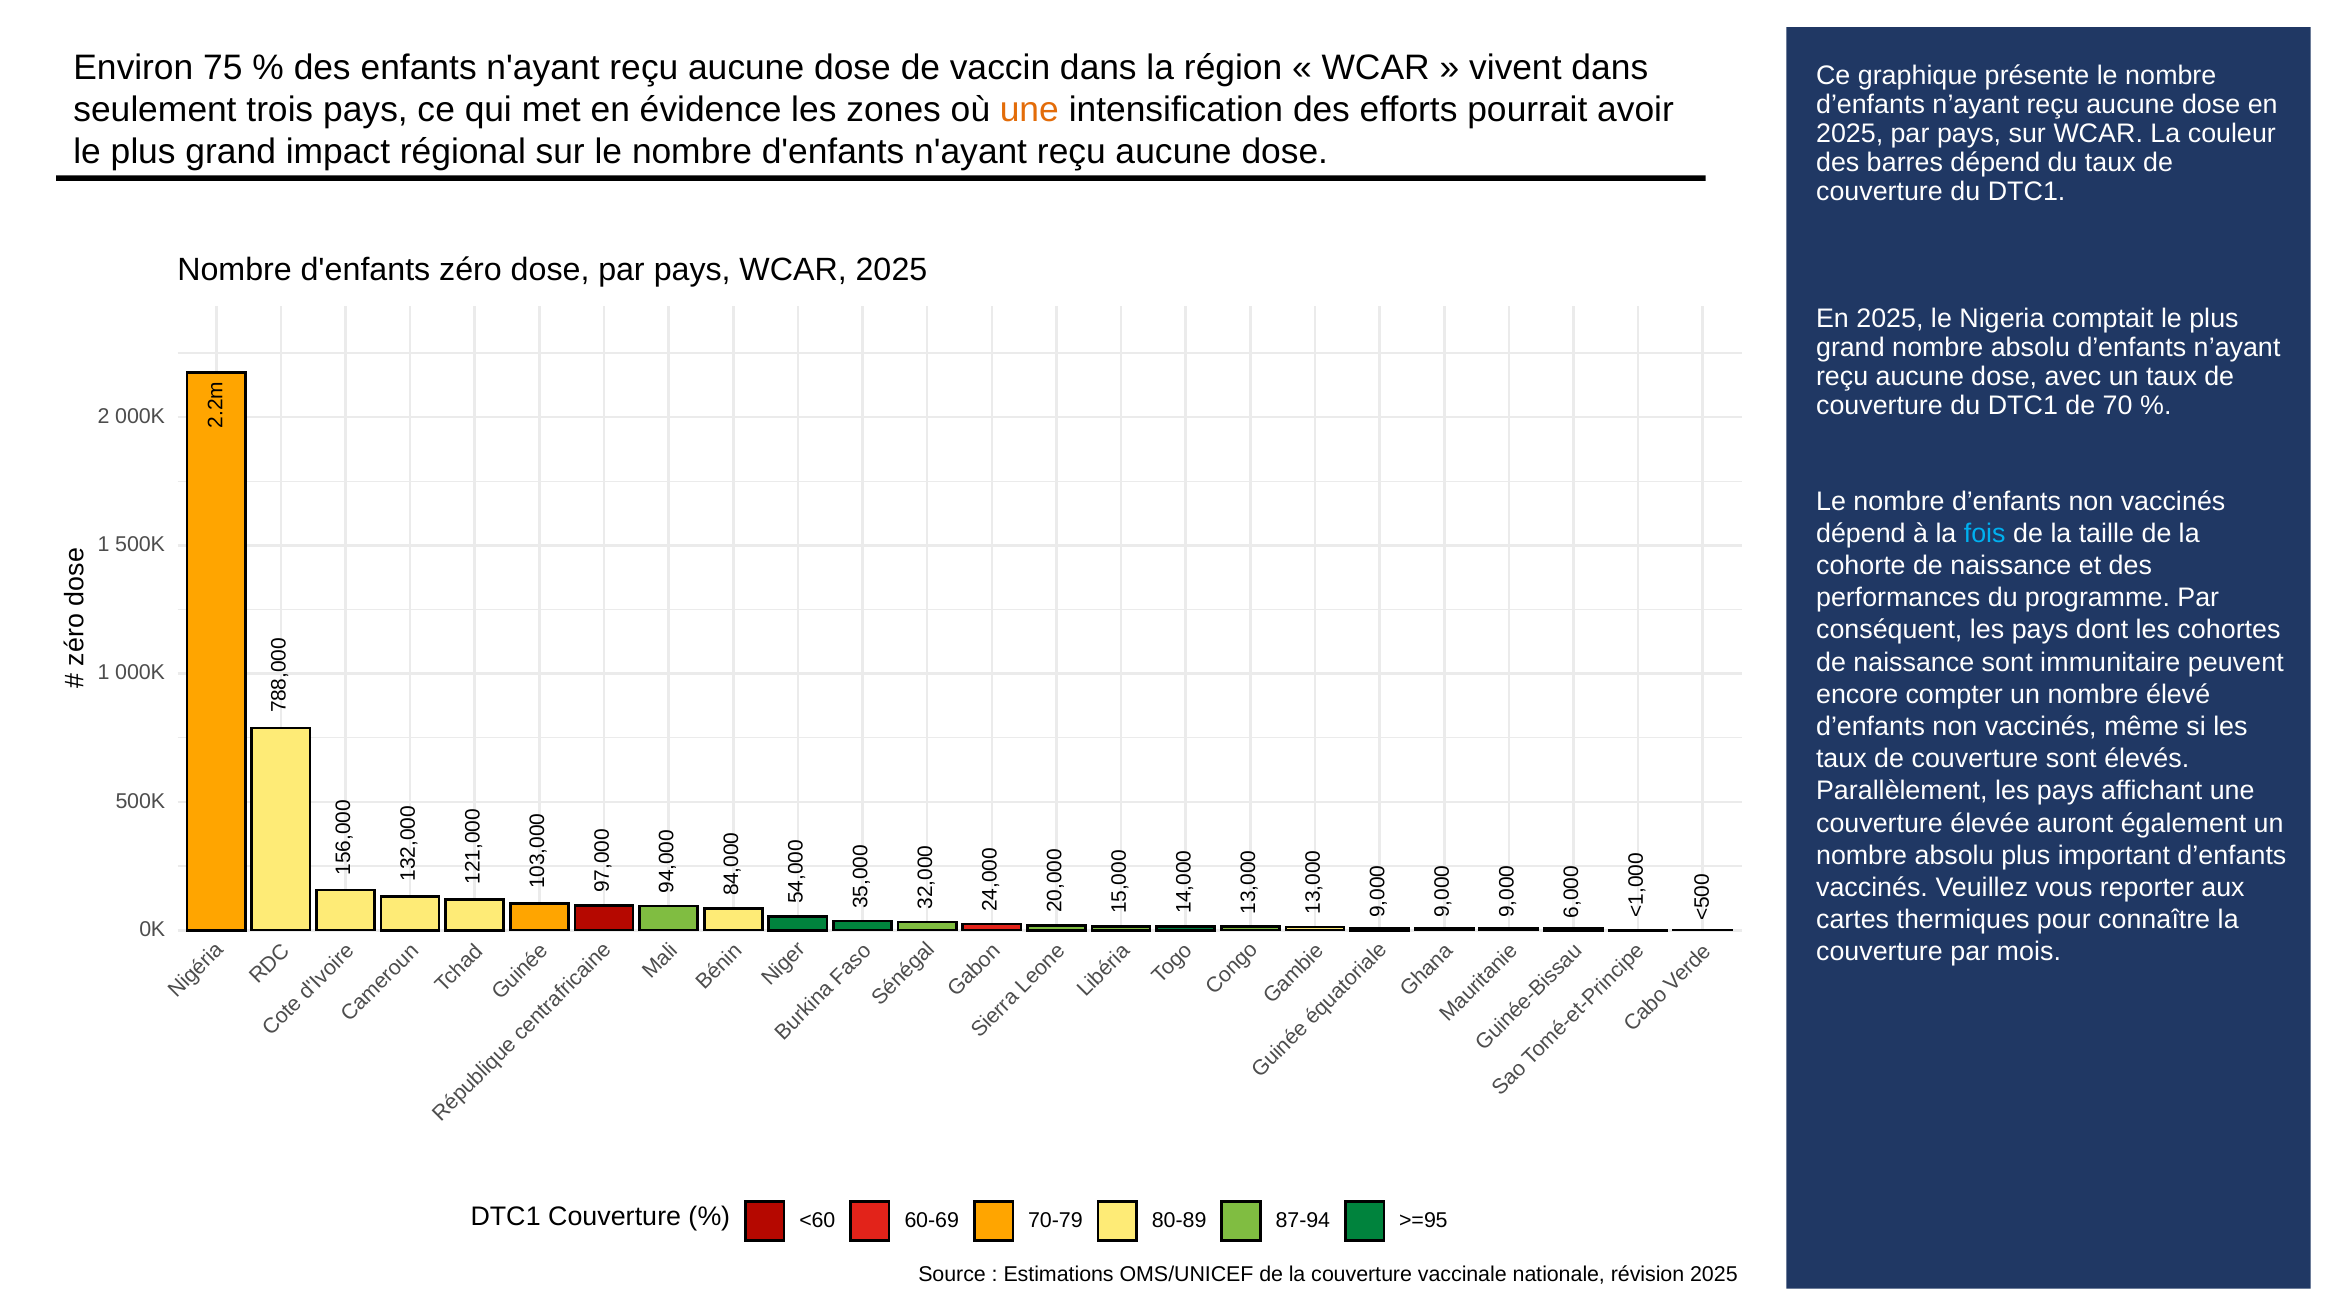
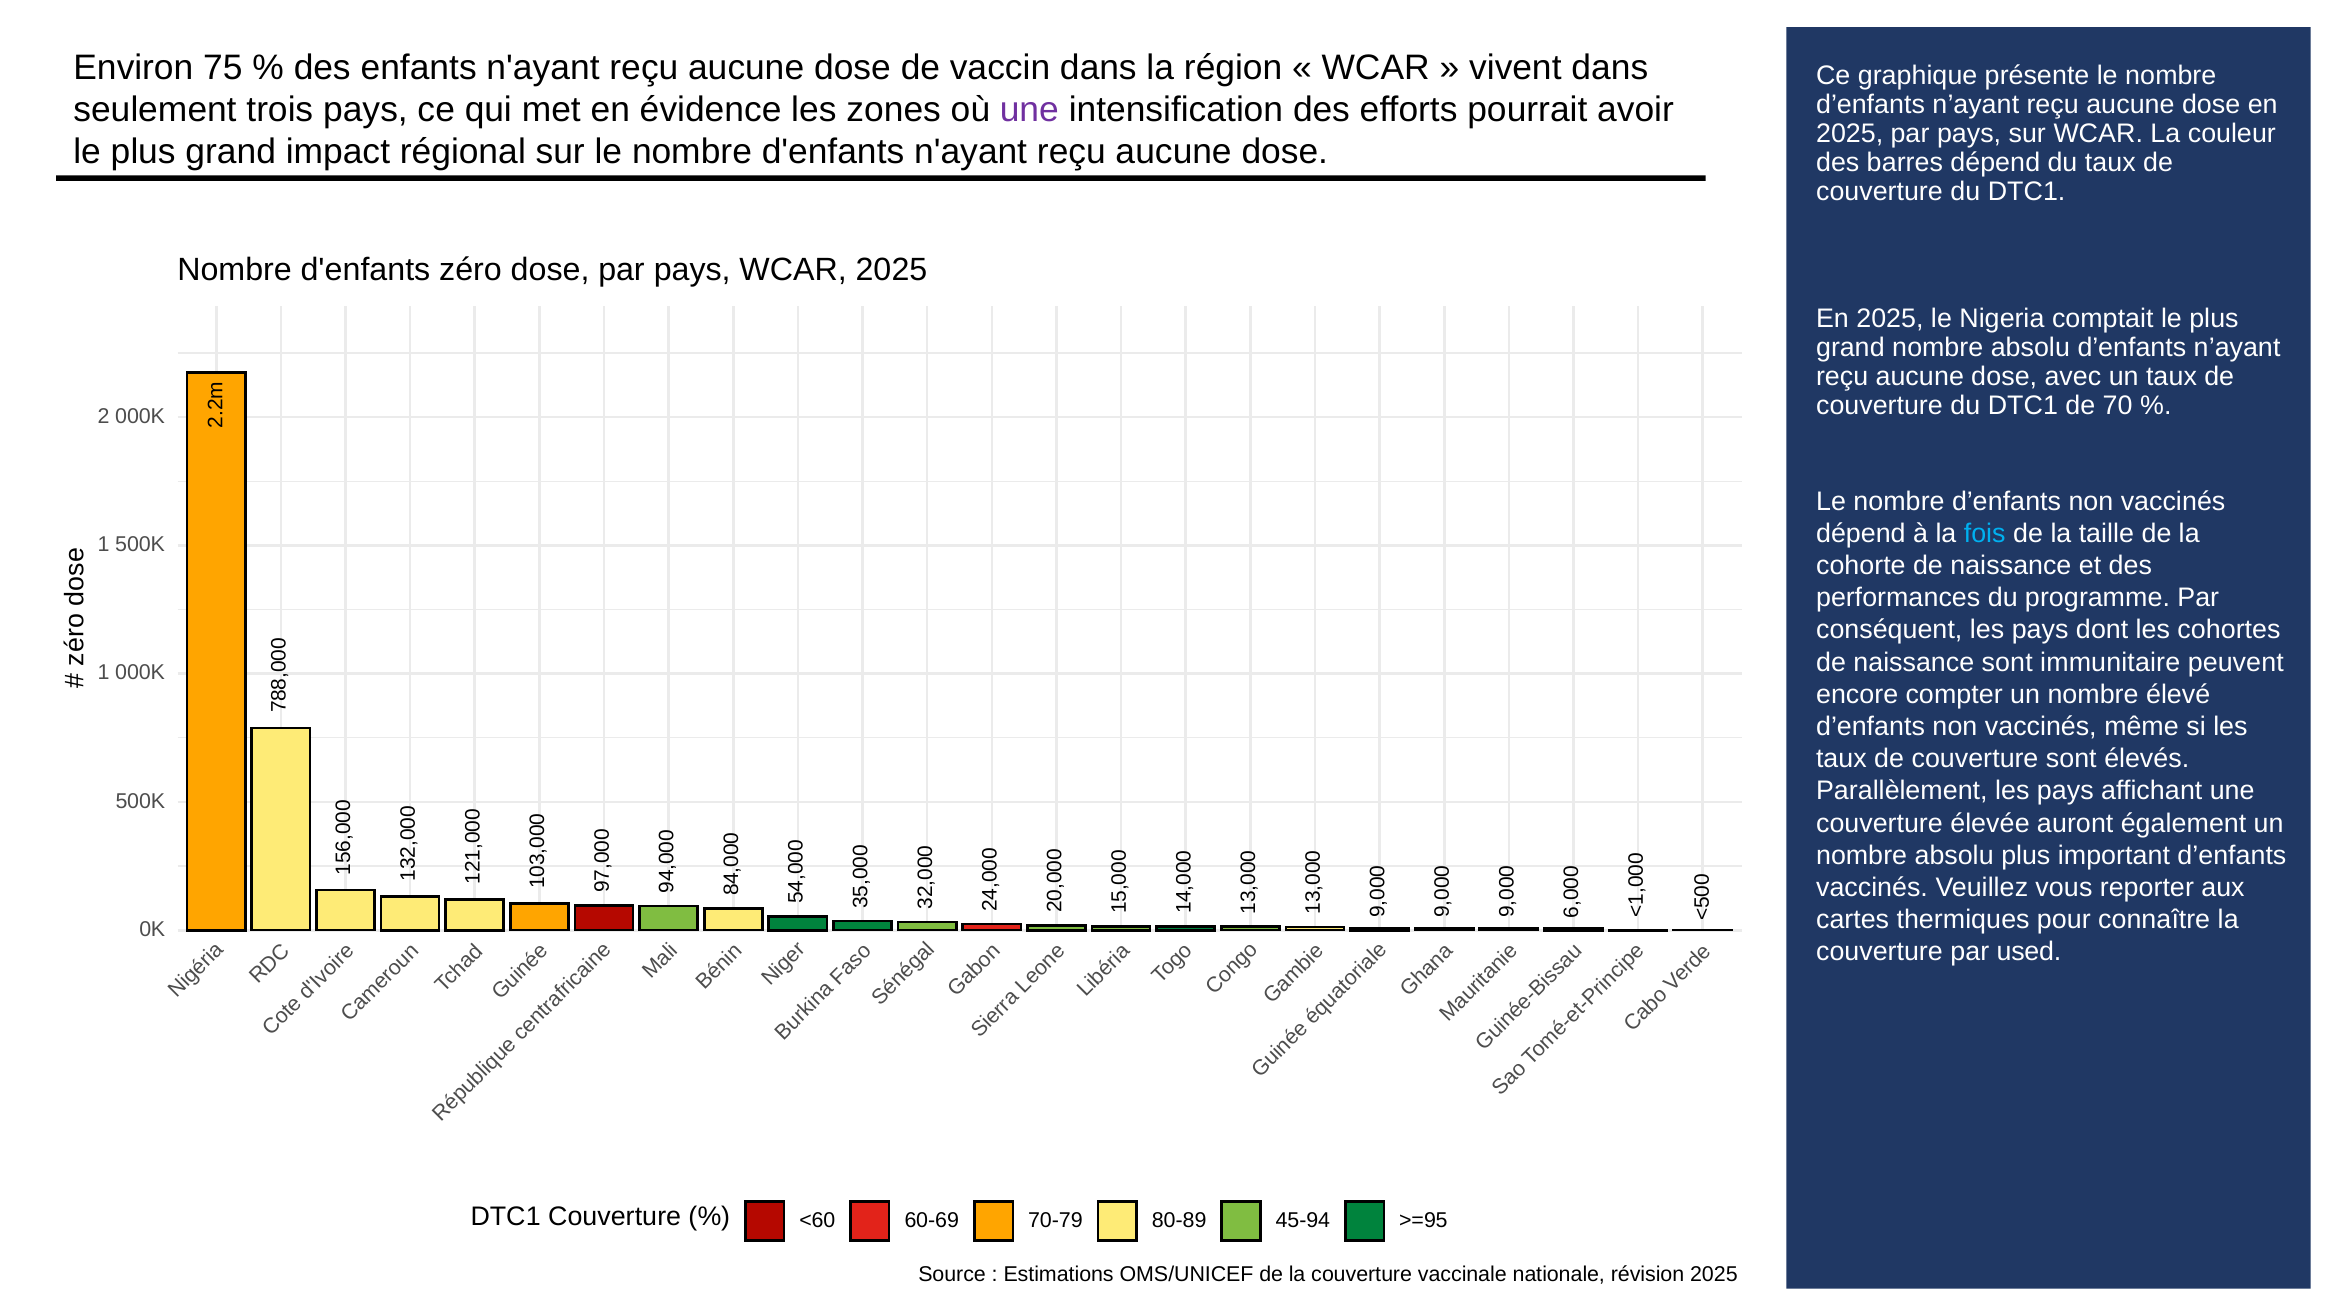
une colour: orange -> purple (1029, 110)
mois: mois -> used (2029, 952)
87-94: 87-94 -> 45-94 (1303, 1220)
